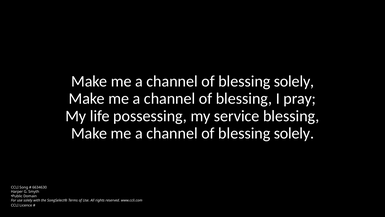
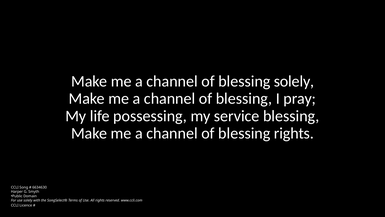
solely: solely -> rights (294, 133)
